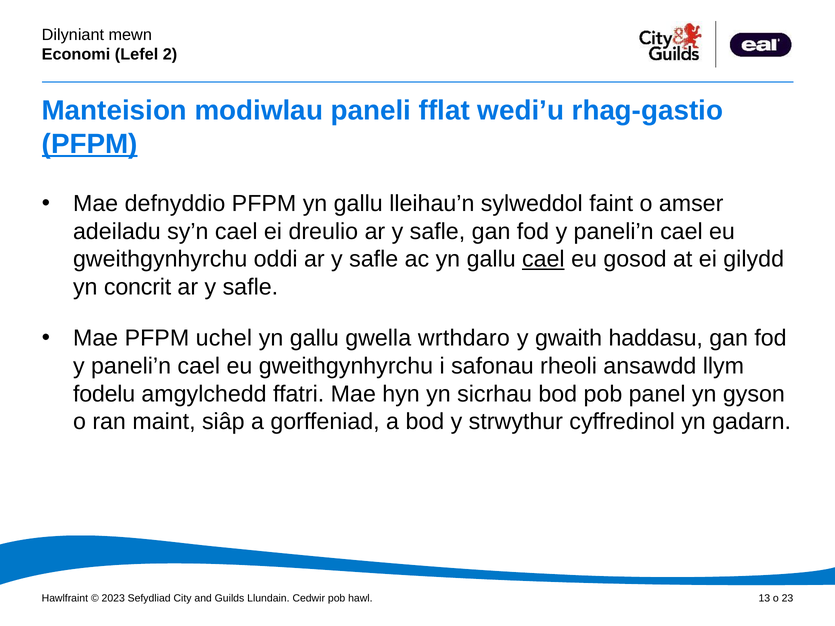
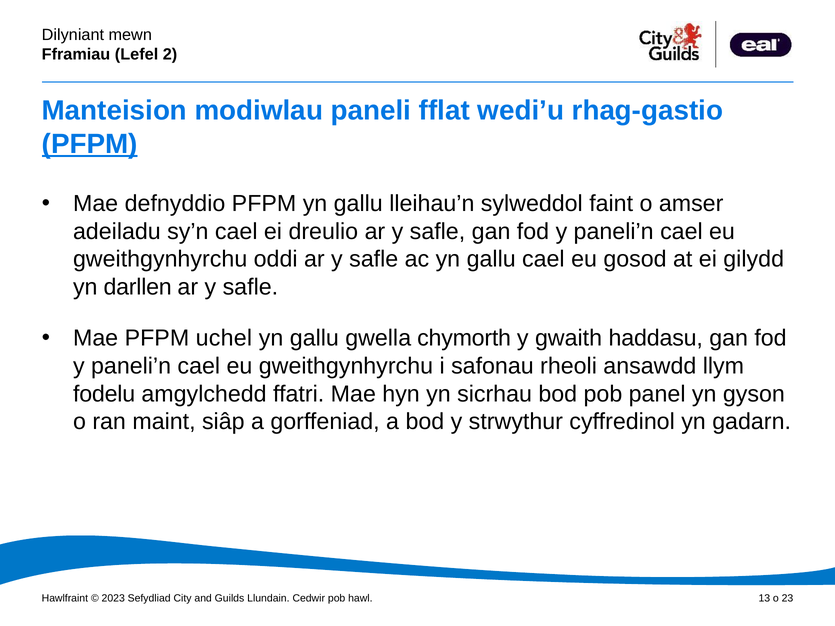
Economi: Economi -> Fframiau (76, 54)
cael underline: present -> none (543, 259)
concrit: concrit -> darllen (138, 287)
wrthdaro: wrthdaro -> chymorth (464, 338)
